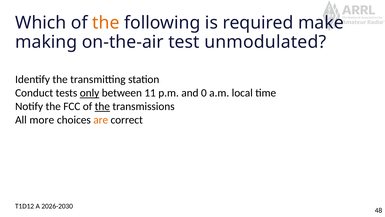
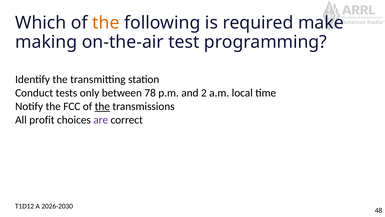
unmodulated: unmodulated -> programming (265, 42)
only underline: present -> none (90, 93)
11: 11 -> 78 (150, 93)
0: 0 -> 2 (204, 93)
more: more -> profit (42, 120)
are colour: orange -> purple (101, 120)
